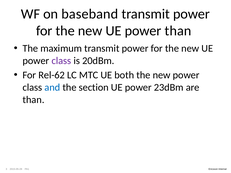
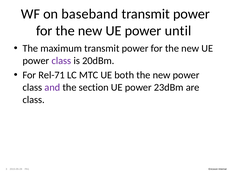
power than: than -> until (178, 31)
Rel-62: Rel-62 -> Rel-71 (52, 75)
and colour: blue -> purple (52, 87)
than: than -> class (34, 100)
